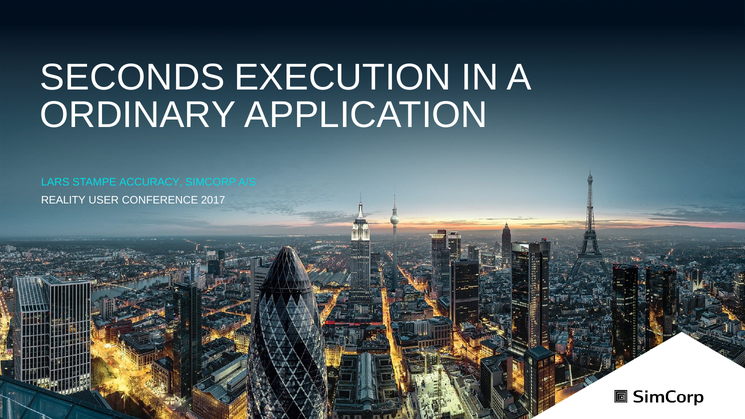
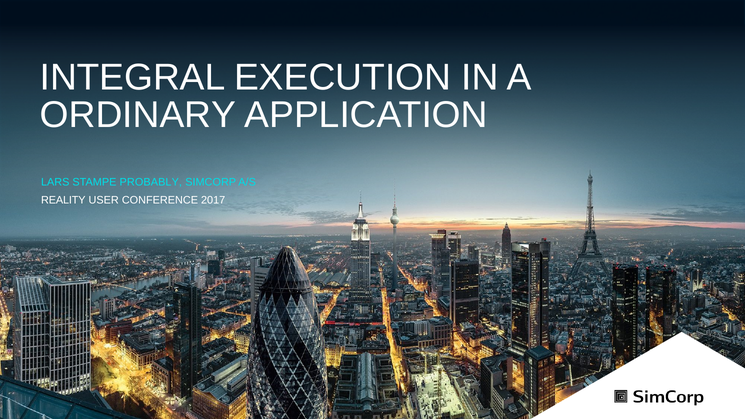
SECONDS: SECONDS -> INTEGRAL (133, 78)
ACCURACY: ACCURACY -> PROBABLY (151, 182)
